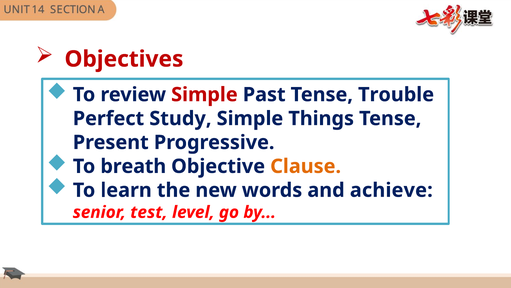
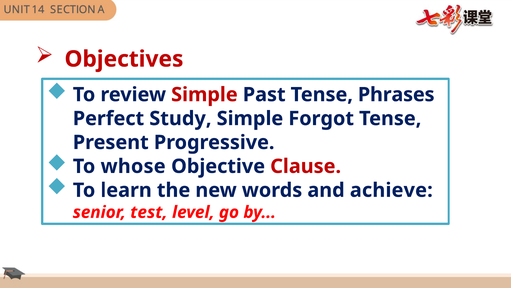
Trouble: Trouble -> Phrases (396, 94)
Things: Things -> Forgot (321, 118)
breath: breath -> whose (133, 166)
Clause colour: orange -> red (306, 166)
